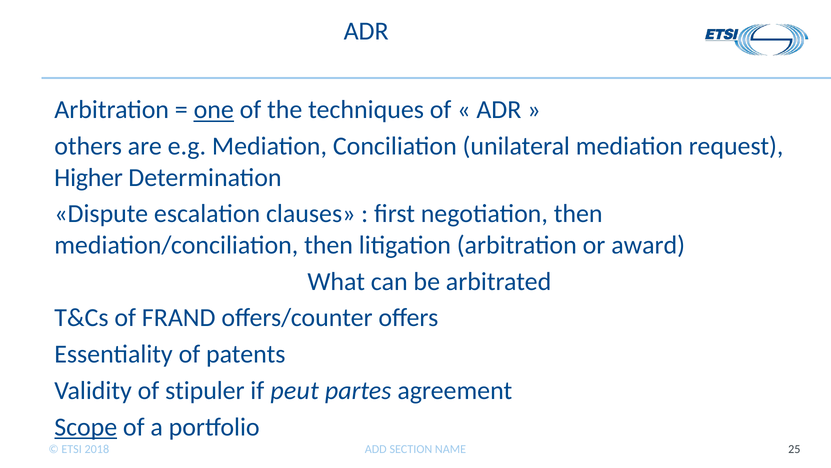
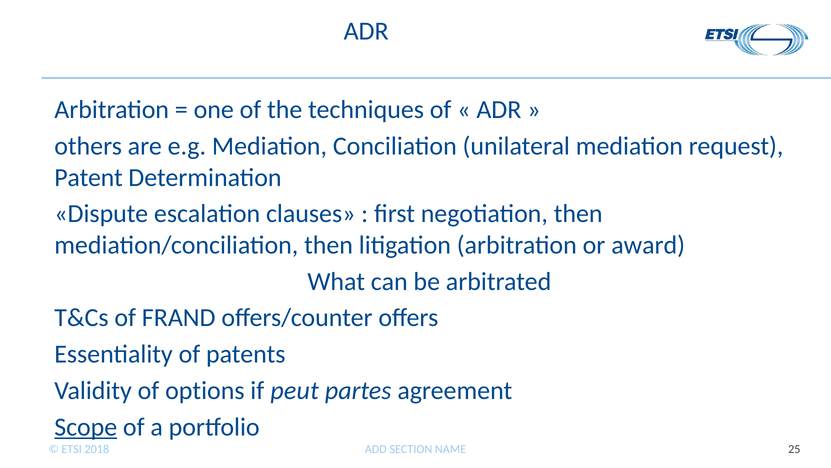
one underline: present -> none (214, 110)
Higher: Higher -> Patent (89, 177)
stipuler: stipuler -> options (205, 390)
